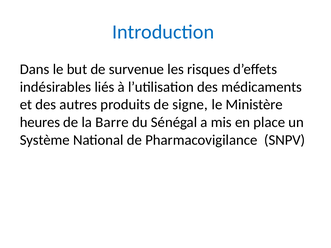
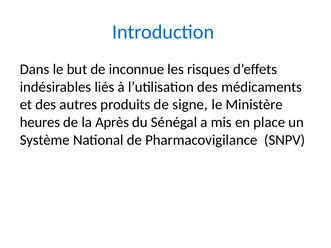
survenue: survenue -> inconnue (136, 69)
Barre: Barre -> Après (112, 122)
